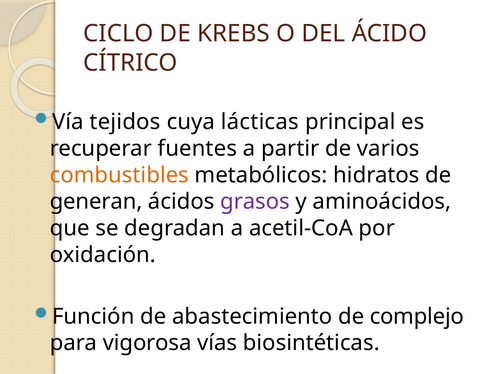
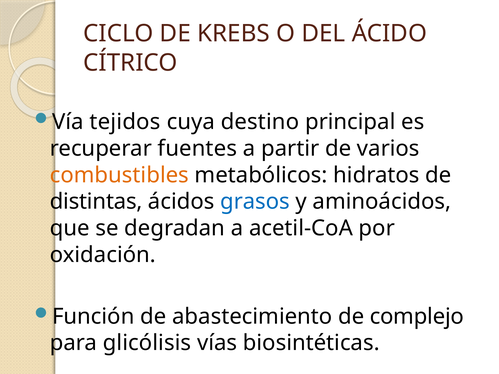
lácticas: lácticas -> destino (260, 122)
generan: generan -> distintas (96, 202)
grasos colour: purple -> blue (255, 202)
vigorosa: vigorosa -> glicólisis (147, 343)
